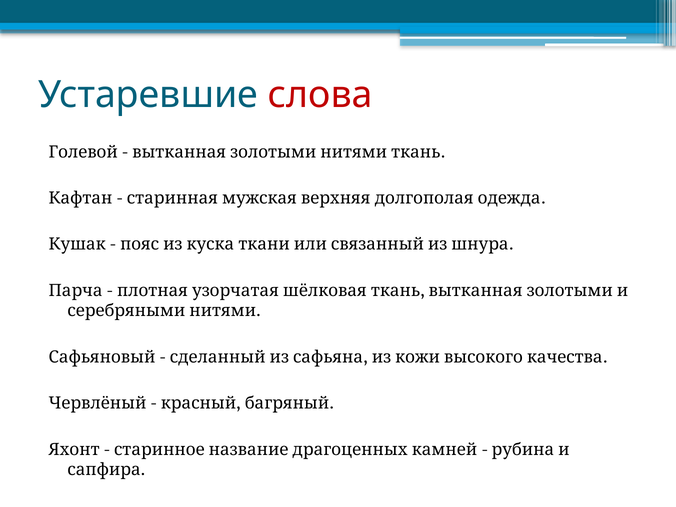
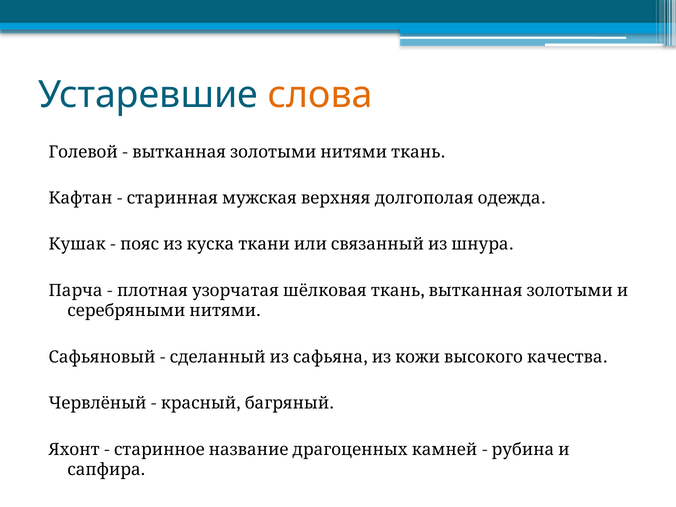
слова colour: red -> orange (320, 95)
